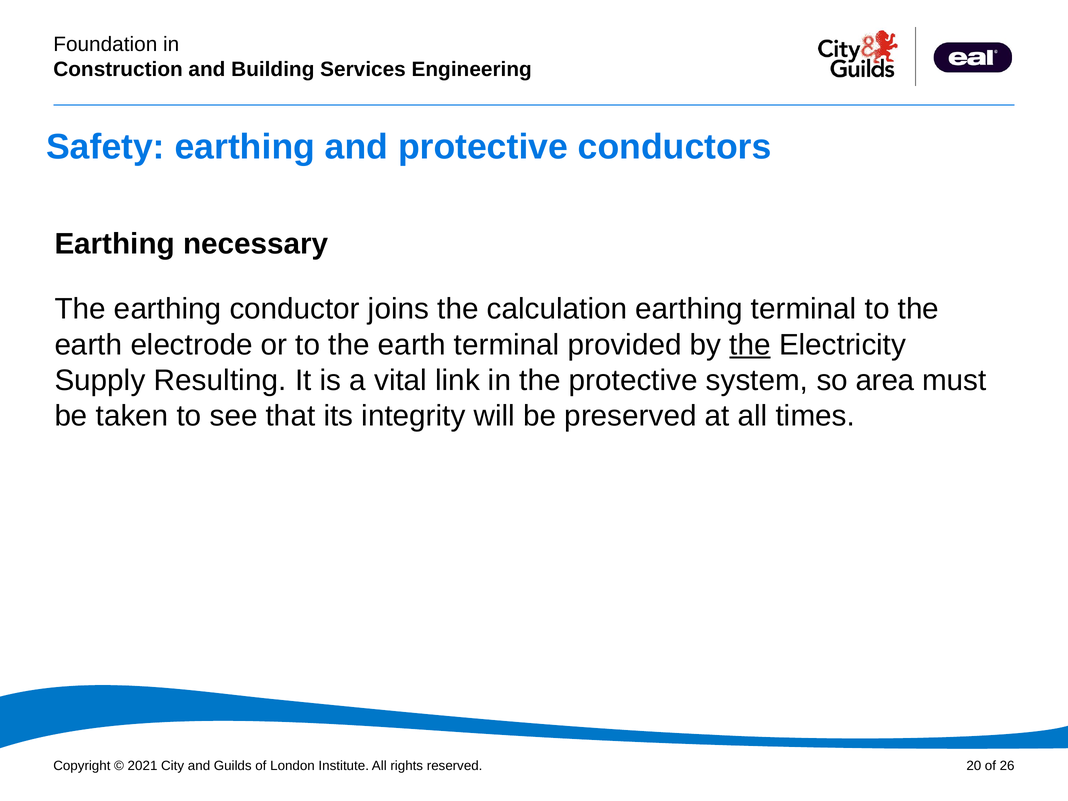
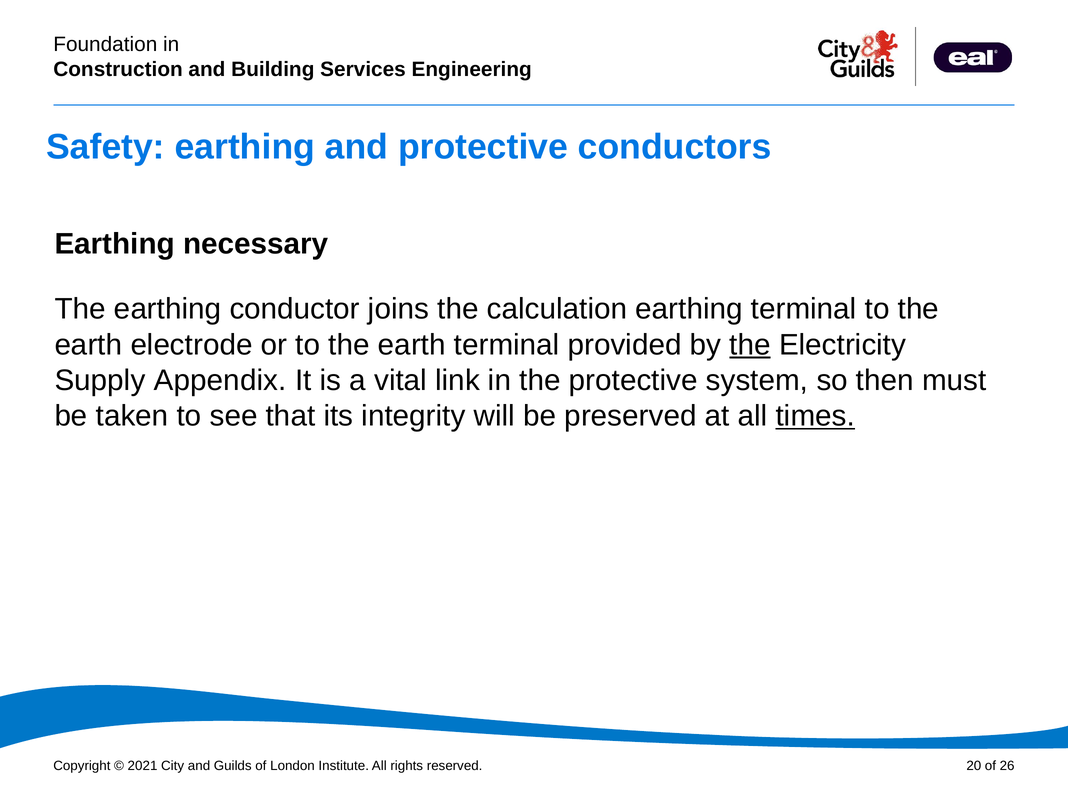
Resulting: Resulting -> Appendix (220, 380)
area: area -> then (885, 380)
times underline: none -> present (815, 416)
